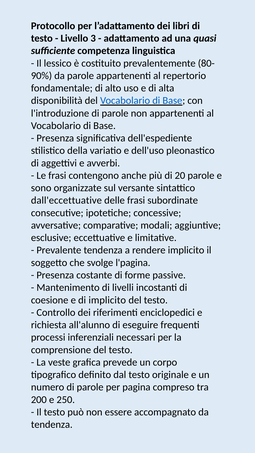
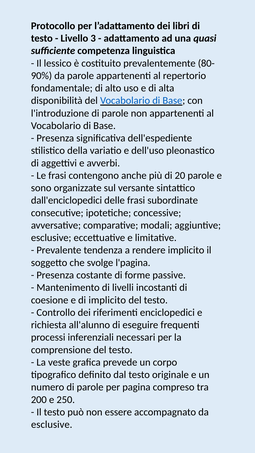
dall'eccettuative: dall'eccettuative -> dall'enciclopedici (66, 201)
tendenza: tendenza -> esclusive (52, 425)
